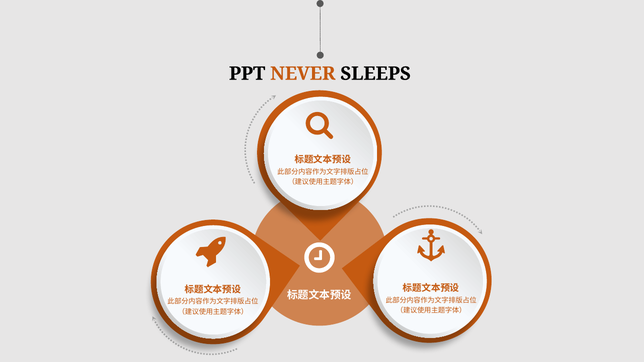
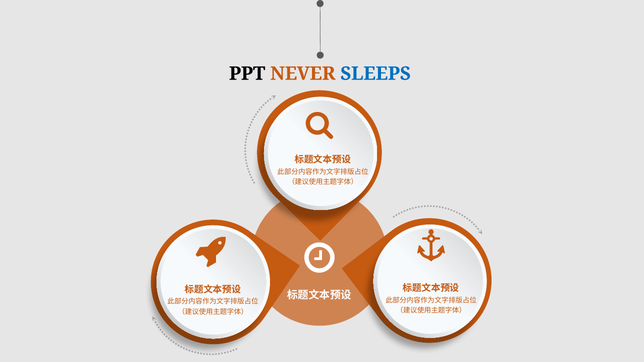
SLEEPS colour: black -> blue (376, 74)
